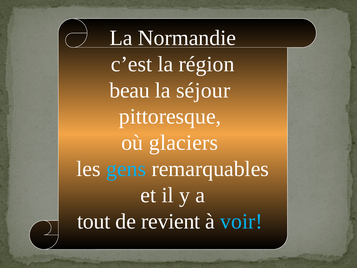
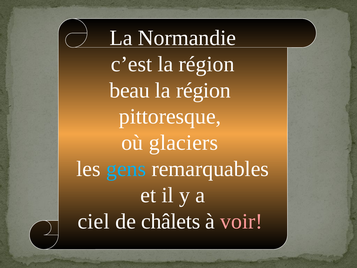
séjour: séjour -> région (203, 90)
tout: tout -> ciel (94, 221)
revient: revient -> châlets (171, 221)
voir colour: light blue -> pink (241, 221)
